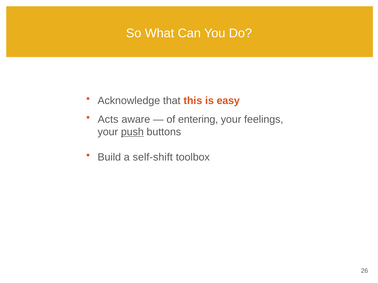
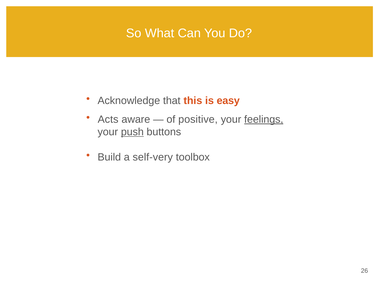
entering: entering -> positive (198, 120)
feelings underline: none -> present (264, 120)
self-shift: self-shift -> self-very (153, 157)
